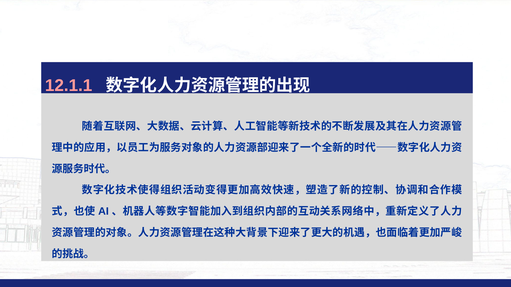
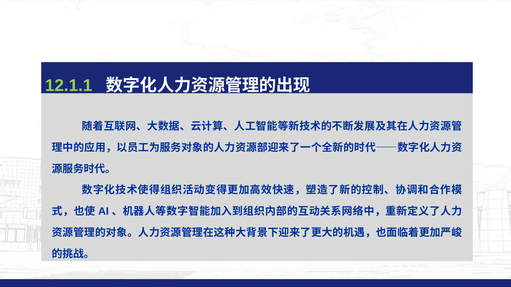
12.1.1 colour: pink -> light green (69, 86)
